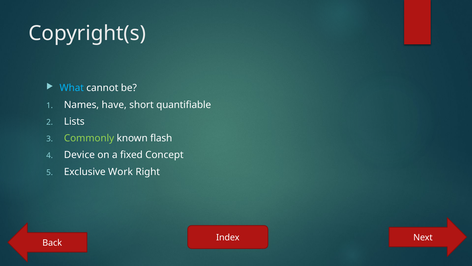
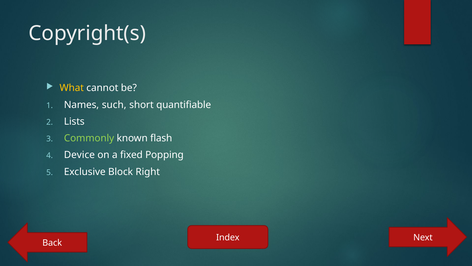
What colour: light blue -> yellow (72, 88)
have: have -> such (114, 105)
Concept: Concept -> Popping (164, 155)
Work: Work -> Block (121, 171)
